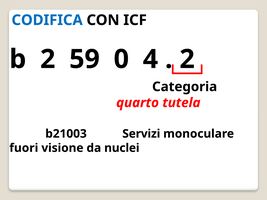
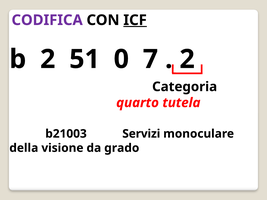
CODIFICA colour: blue -> purple (47, 20)
ICF underline: none -> present (135, 20)
59: 59 -> 51 (85, 59)
4: 4 -> 7 (150, 59)
fuori: fuori -> della (24, 148)
nuclei: nuclei -> grado (122, 148)
